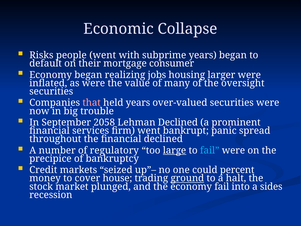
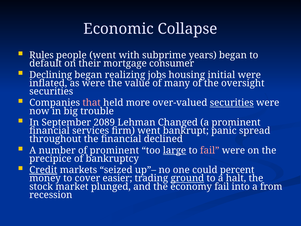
Risks: Risks -> Rules (42, 55)
Economy: Economy -> Declining (51, 75)
larger: larger -> initial (221, 75)
held years: years -> more (138, 103)
securities underline: none -> present (232, 103)
2058: 2058 -> 2089 (104, 122)
Lehman Declined: Declined -> Changed (178, 122)
of regulatory: regulatory -> prominent (114, 150)
fail colour: light blue -> pink (210, 150)
Credit underline: none -> present (43, 170)
house: house -> easier (117, 178)
sides: sides -> from (271, 186)
